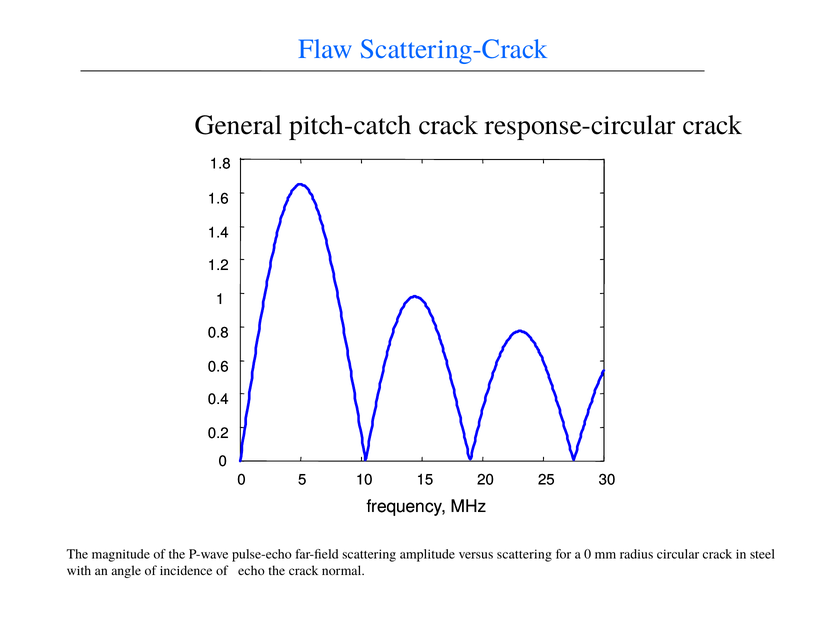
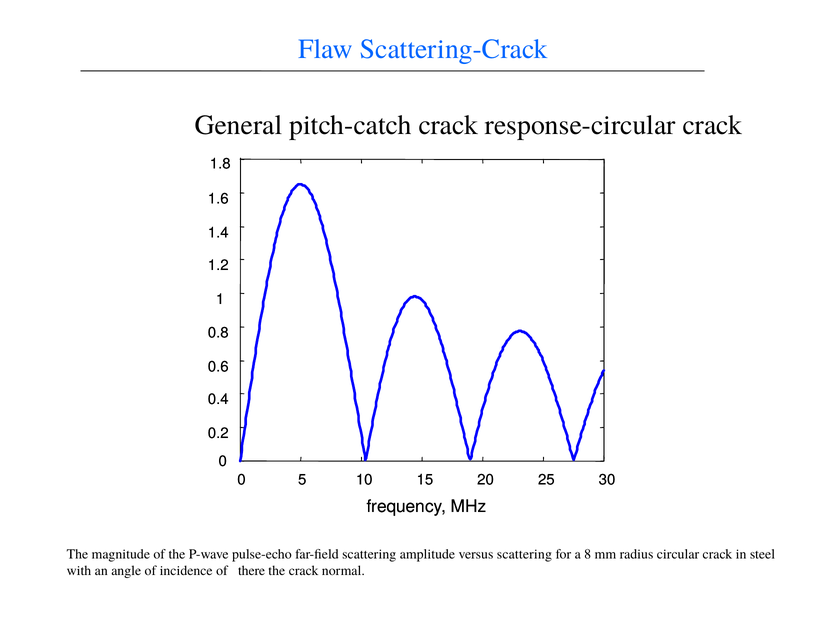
a 0: 0 -> 8 (588, 554)
echo: echo -> there (252, 571)
